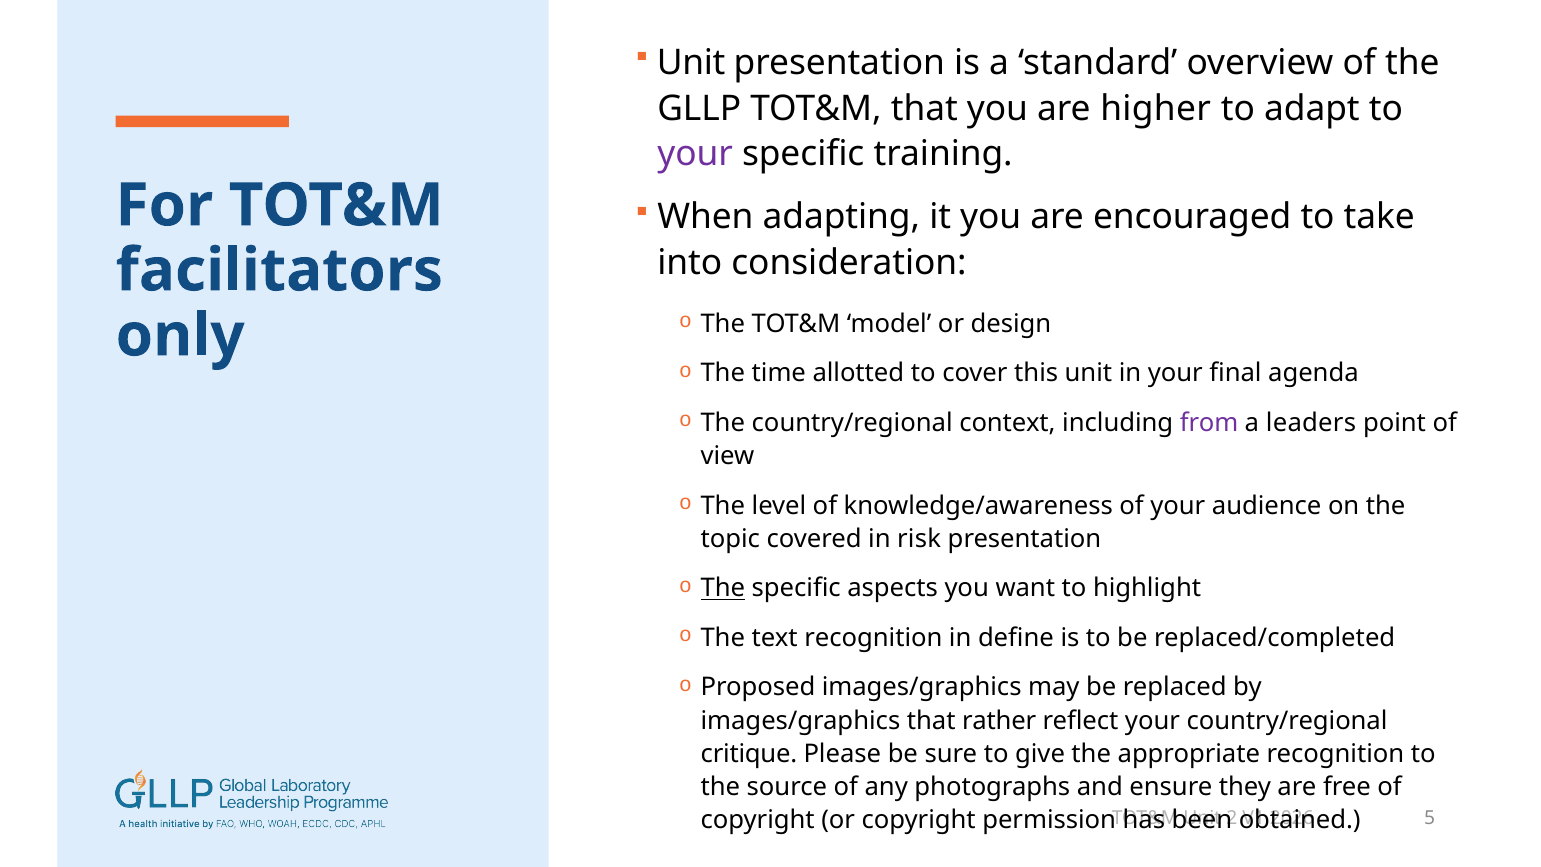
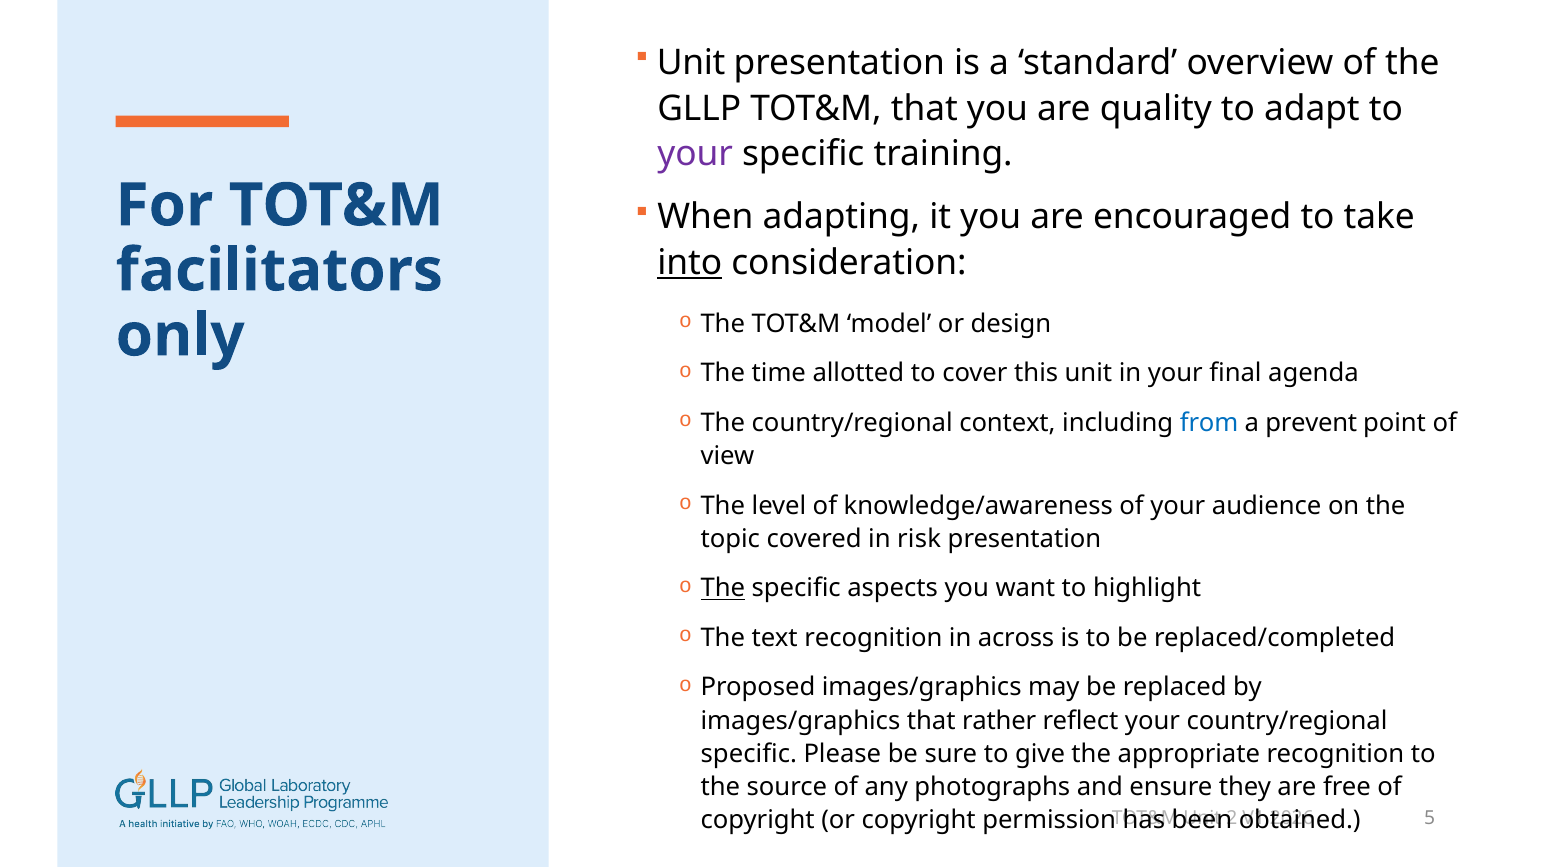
higher: higher -> quality (1156, 108)
into underline: none -> present (690, 263)
from colour: purple -> blue (1209, 423)
leaders: leaders -> prevent (1311, 423)
define: define -> across (1016, 638)
critique: critique -> specific (749, 754)
